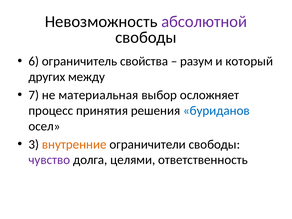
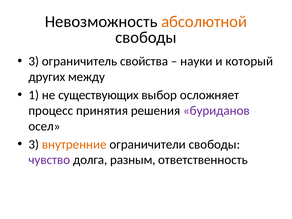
абсолютной colour: purple -> orange (204, 22)
6: 6 -> 3 (34, 61)
разум: разум -> науки (196, 61)
7: 7 -> 1 (34, 95)
материальная: материальная -> существующих (98, 95)
буриданов colour: blue -> purple (216, 111)
целями: целями -> разным (133, 160)
